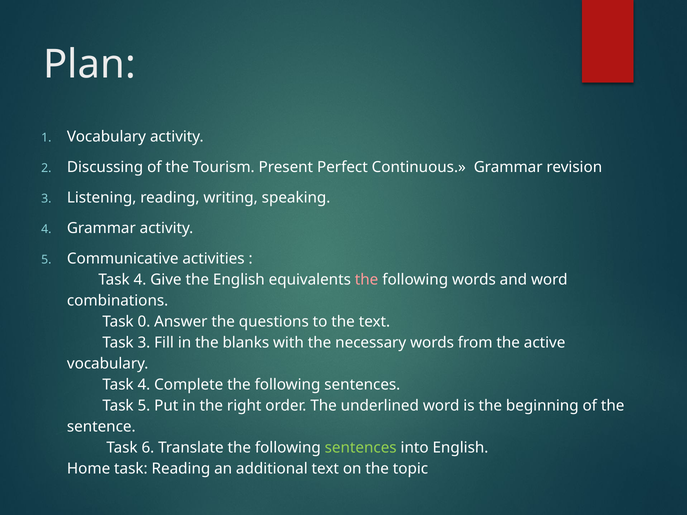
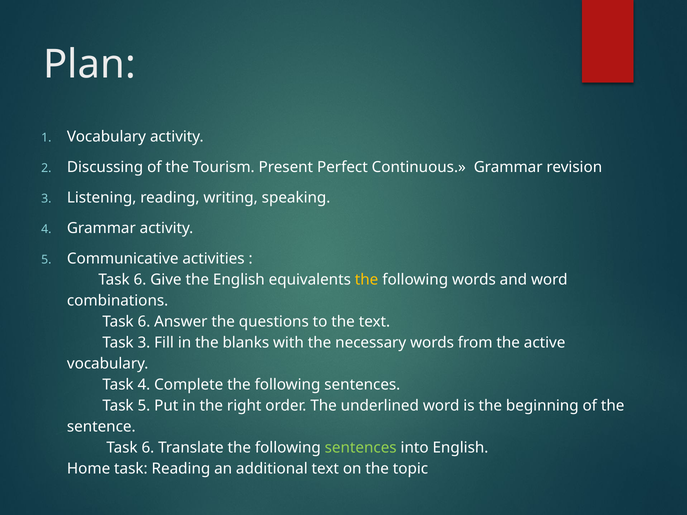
4: 4 -> 6 (140, 280)
the colour: pink -> yellow (367, 280)
0: 0 -> 6 (144, 322)
